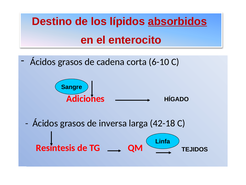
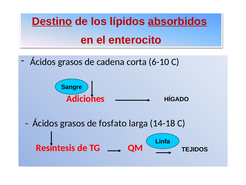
Destino underline: none -> present (52, 21)
inversa: inversa -> fosfato (113, 123)
42-18: 42-18 -> 14-18 (163, 123)
